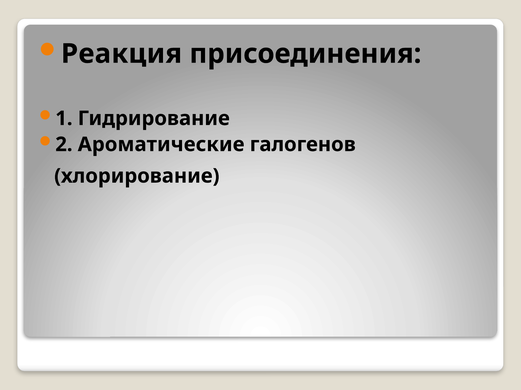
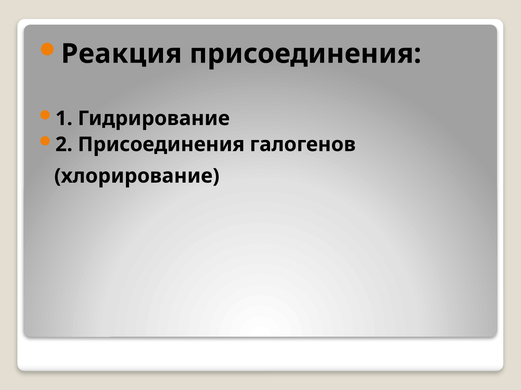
2 Ароматические: Ароматические -> Присоединения (161, 145)
